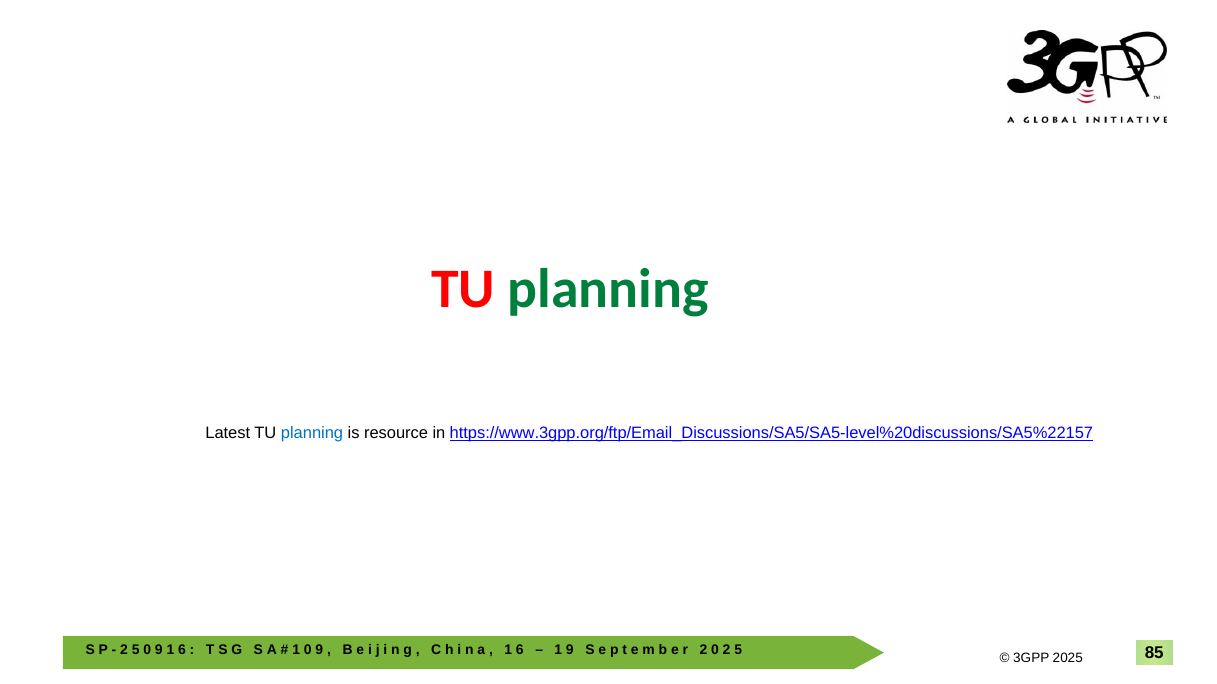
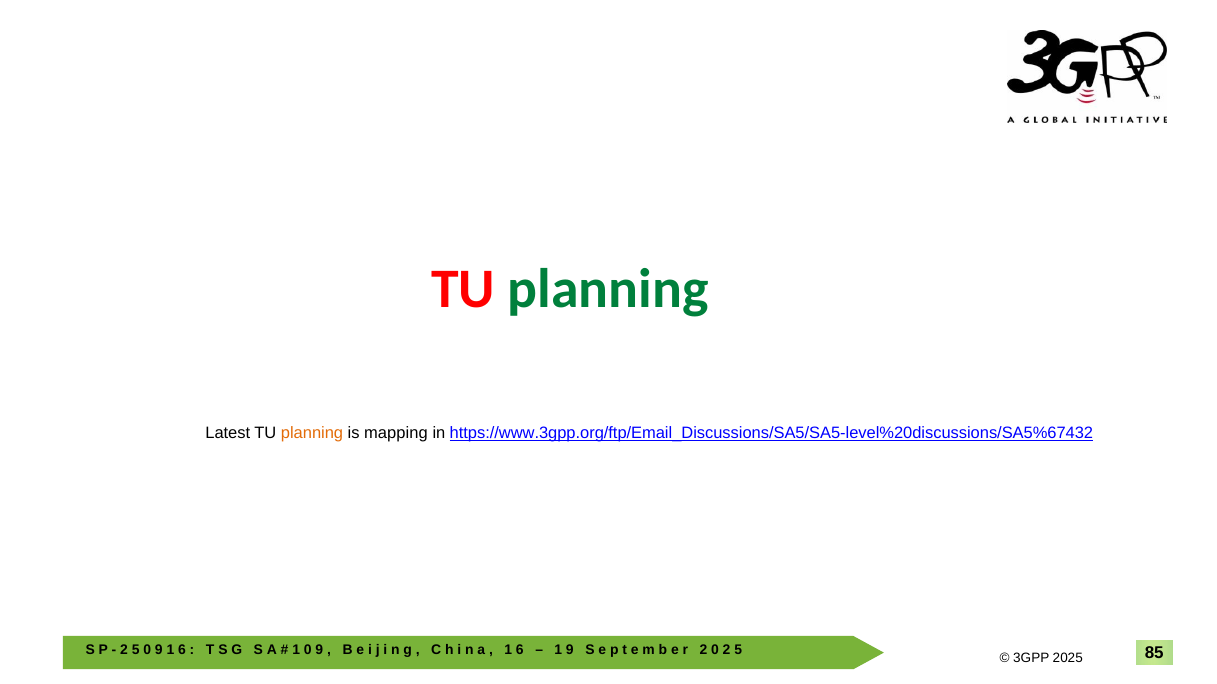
planning colour: blue -> orange (312, 434)
resource: resource -> mapping (396, 434)
https://www.3gpp.org/ftp/Email_Discussions/SA5/SA5-level%20discussions/SA5%22157: https://www.3gpp.org/ftp/Email_Discussions/SA5/SA5-level%20discussions/SA5%22157 -> https://www.3gpp.org/ftp/Email_Discussions/SA5/SA5-level%20discussions/SA5%67432 (771, 434)
